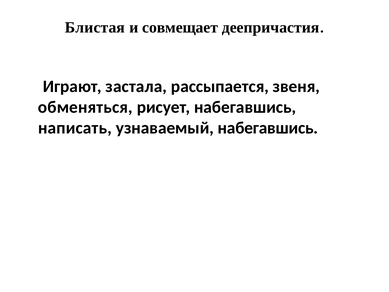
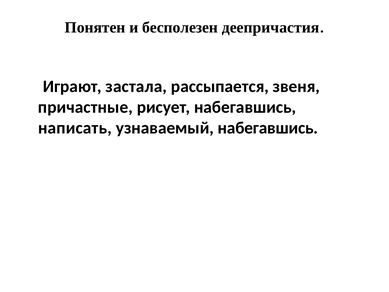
Блистая: Блистая -> Понятен (95, 27)
совмещает: совмещает -> бесполезен (180, 27)
обменяться: обменяться -> причастные (85, 107)
